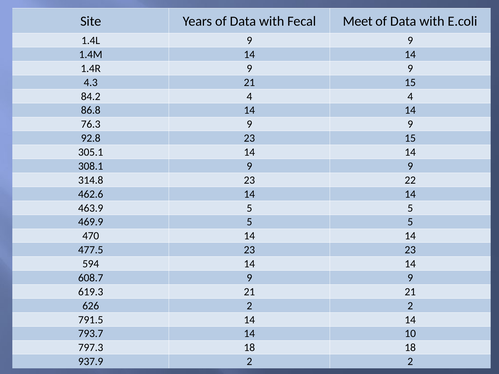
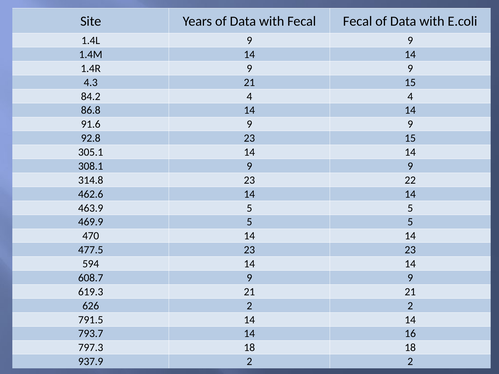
Fecal Meet: Meet -> Fecal (358, 21)
76.3: 76.3 -> 91.6 (91, 124)
10: 10 -> 16 (410, 334)
